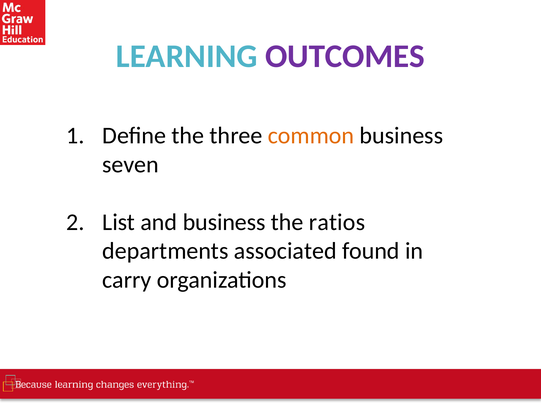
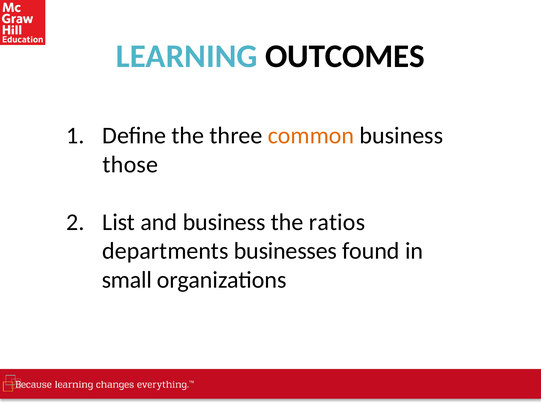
OUTCOMES colour: purple -> black (345, 56)
seven: seven -> those (130, 165)
associated: associated -> businesses (285, 251)
carry: carry -> small (127, 280)
